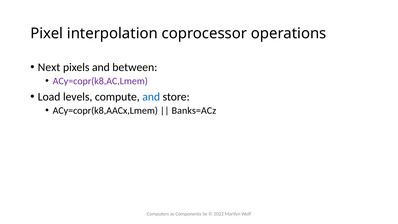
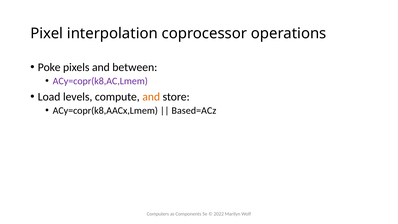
Next: Next -> Poke (49, 67)
and colour: blue -> orange (151, 97)
Banks=ACz: Banks=ACz -> Based=ACz (194, 111)
